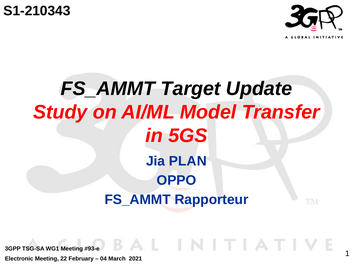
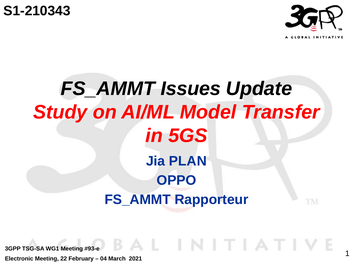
Target: Target -> Issues (191, 88)
